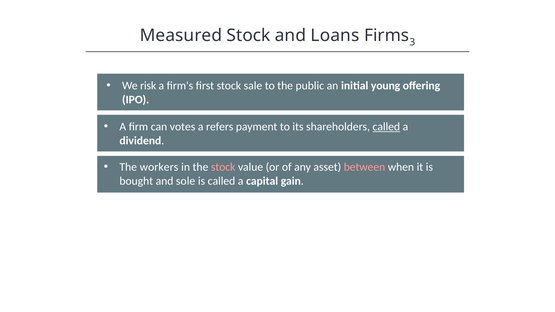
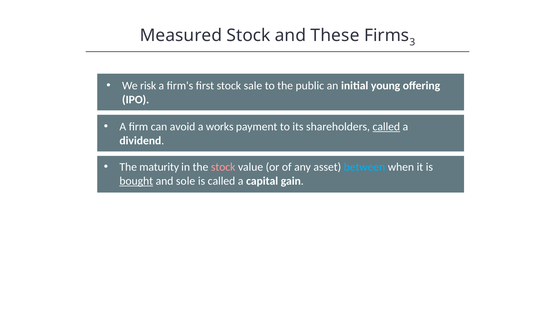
Loans: Loans -> These (335, 35)
votes: votes -> avoid (183, 127)
refers: refers -> works (220, 127)
workers: workers -> maturity (159, 167)
between colour: pink -> light blue (364, 167)
bought underline: none -> present (136, 181)
